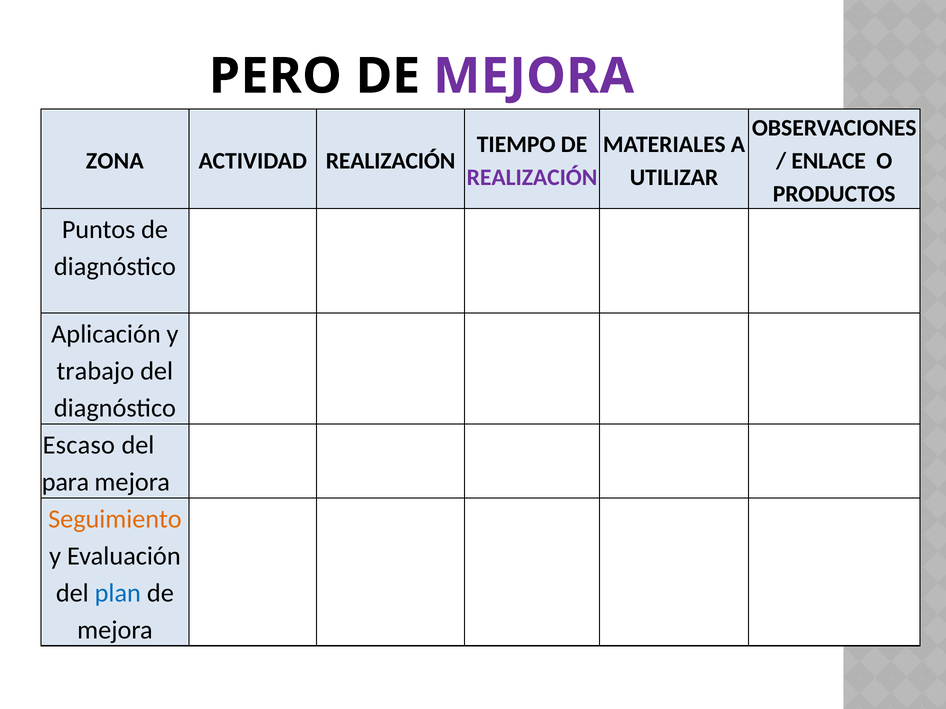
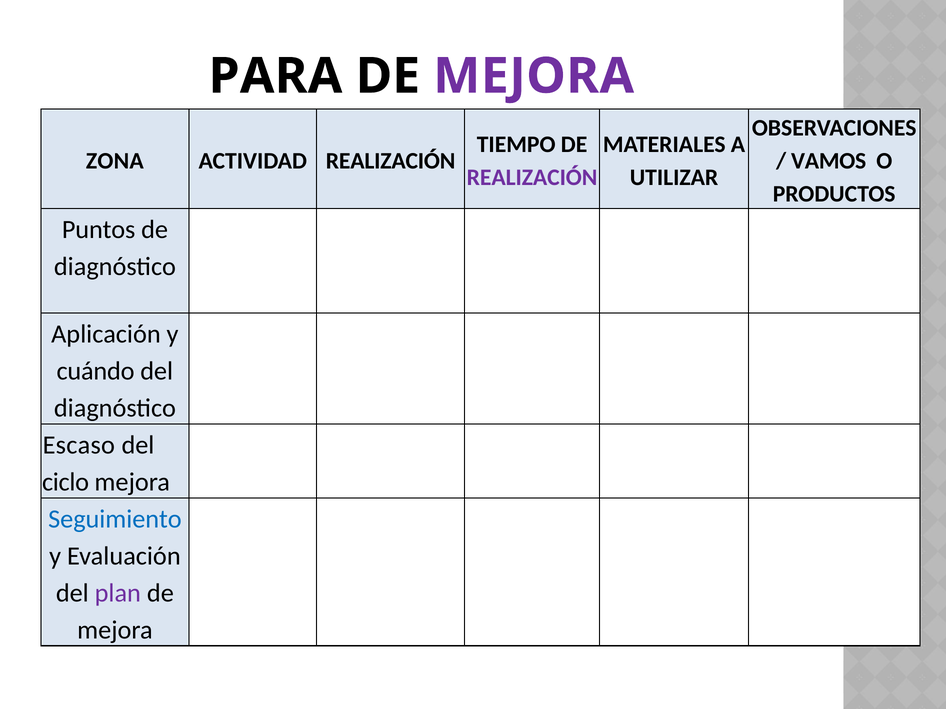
PERO: PERO -> PARA (275, 76)
ENLACE: ENLACE -> VAMOS (829, 161)
trabajo: trabajo -> cuándo (96, 371)
para: para -> ciclo (66, 482)
Seguimiento colour: orange -> blue (115, 519)
plan colour: blue -> purple (118, 593)
